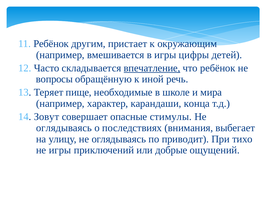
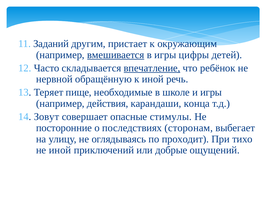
11 Ребёнок: Ребёнок -> Заданий (51, 44)
вмешивается underline: none -> present (116, 55)
вопросы: вопросы -> нервной (54, 79)
и мира: мира -> игры (211, 93)
характер: характер -> действия (108, 104)
оглядываясь: оглядываясь -> посторонние (64, 128)
внимания: внимания -> сторонам (189, 128)
приводит: приводит -> проходит (185, 139)
не игры: игры -> иной (60, 151)
